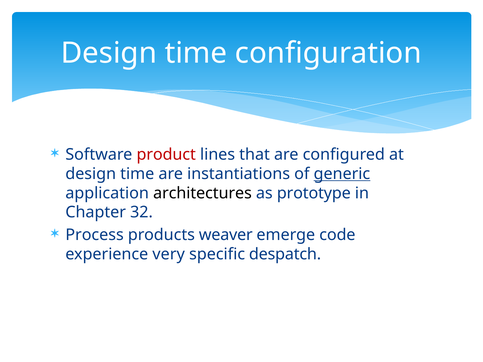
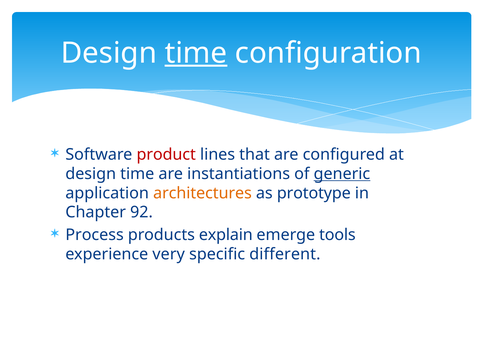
time underline: none -> present (196, 53)
architectures colour: black -> orange (202, 193)
32: 32 -> 92 (141, 212)
weaver: weaver -> explain (226, 235)
code: code -> tools (337, 235)
despatch: despatch -> different (285, 254)
